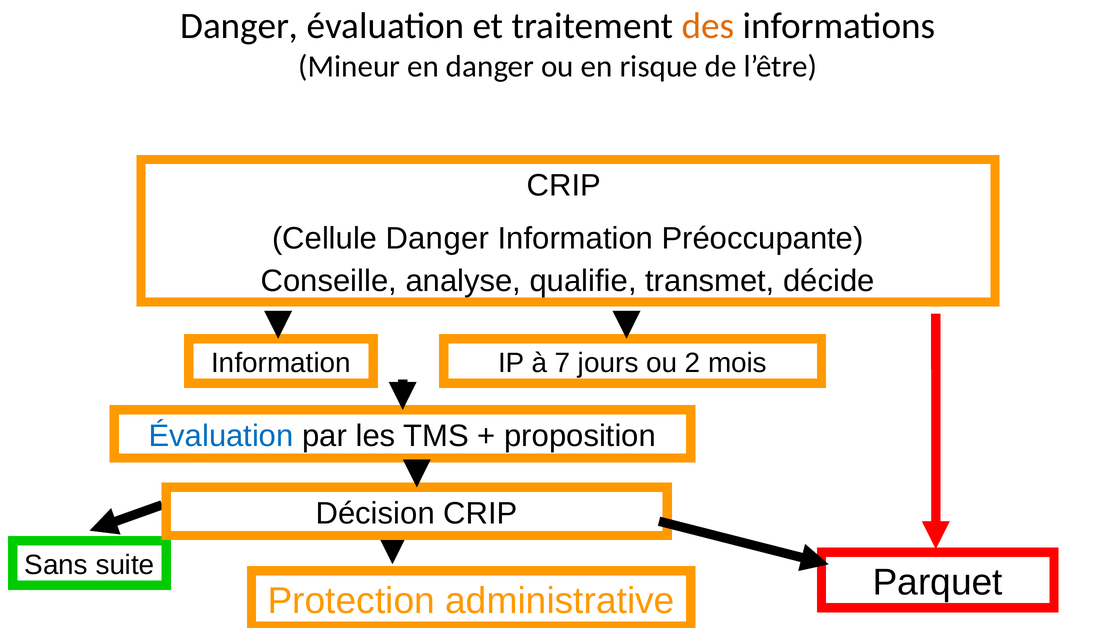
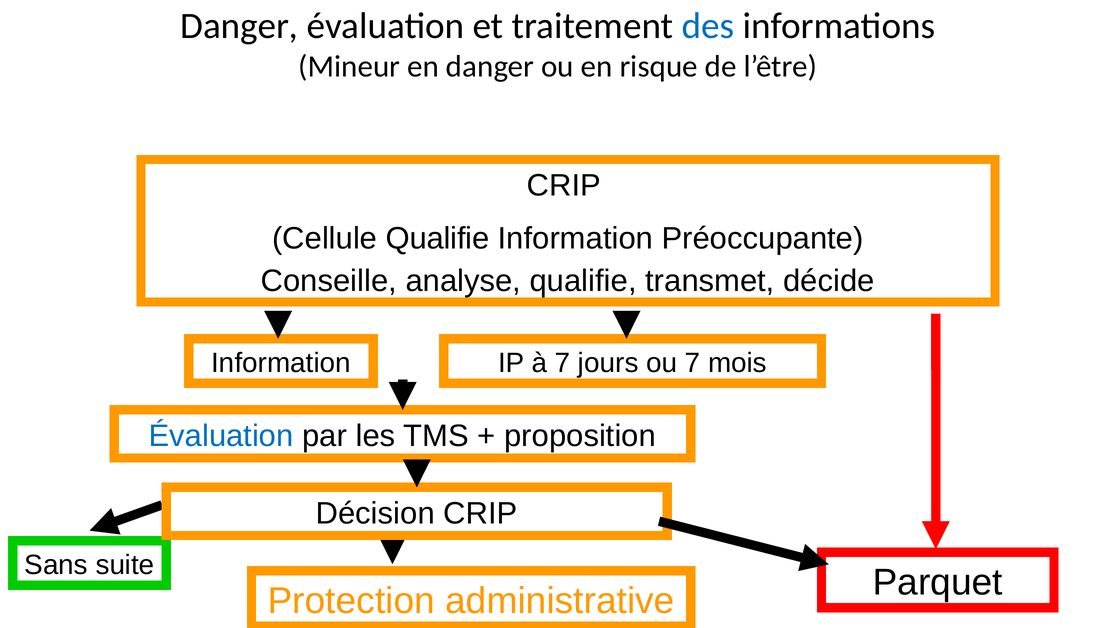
des colour: orange -> blue (708, 26)
Cellule Danger: Danger -> Qualifie (438, 238)
ou 2: 2 -> 7 (693, 363)
